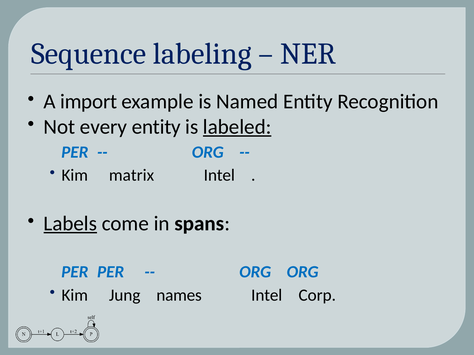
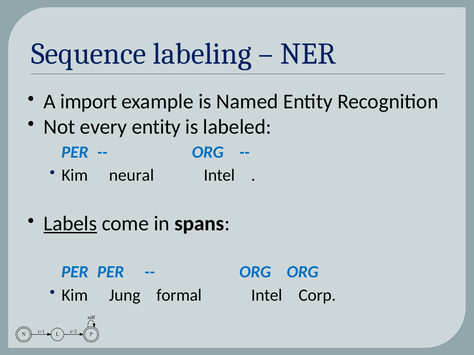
labeled underline: present -> none (237, 127)
matrix: matrix -> neural (132, 175)
names: names -> formal (179, 296)
